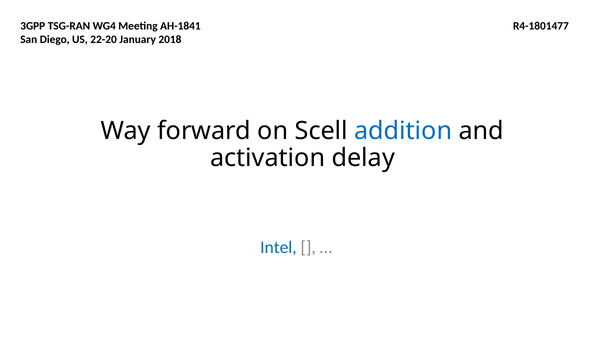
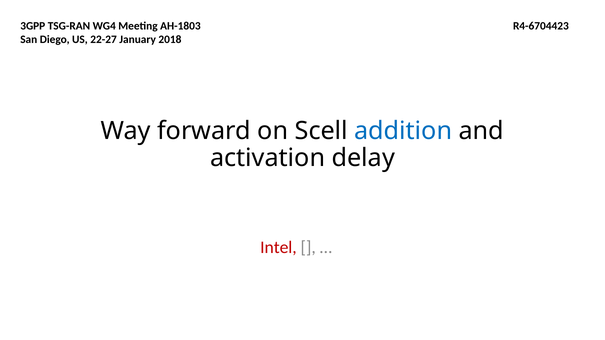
AH-1841: AH-1841 -> AH-1803 (180, 26)
R4-1801477: R4-1801477 -> R4-6704423 (541, 26)
22-20: 22-20 -> 22-27 (104, 40)
Intel colour: blue -> red (278, 248)
